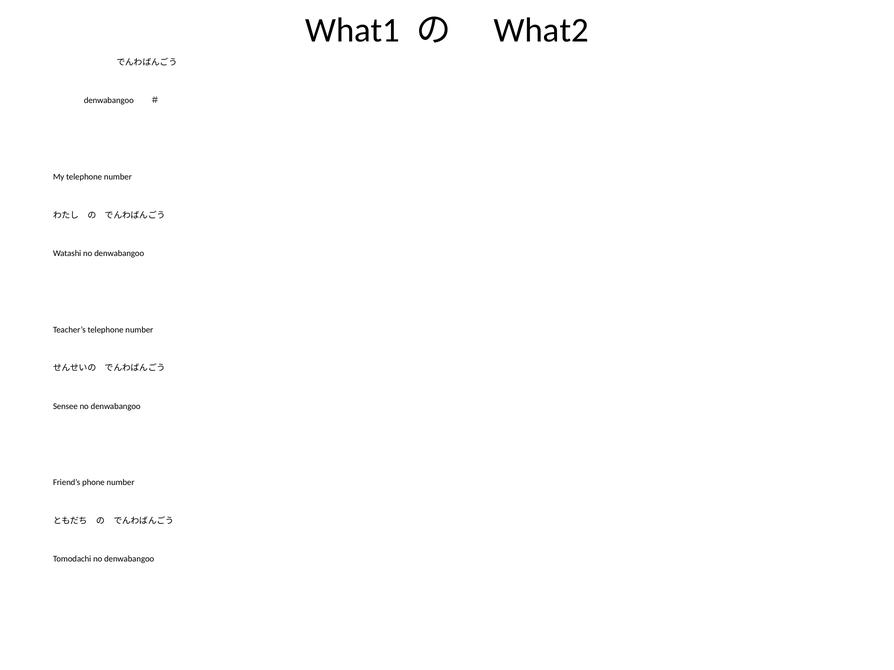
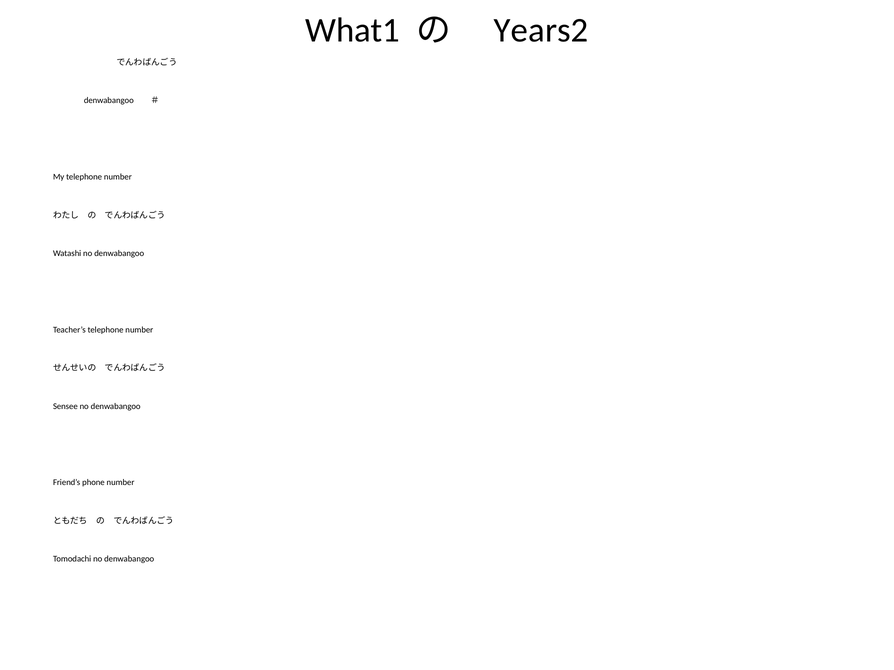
What2: What2 -> Years2 (541, 30)
